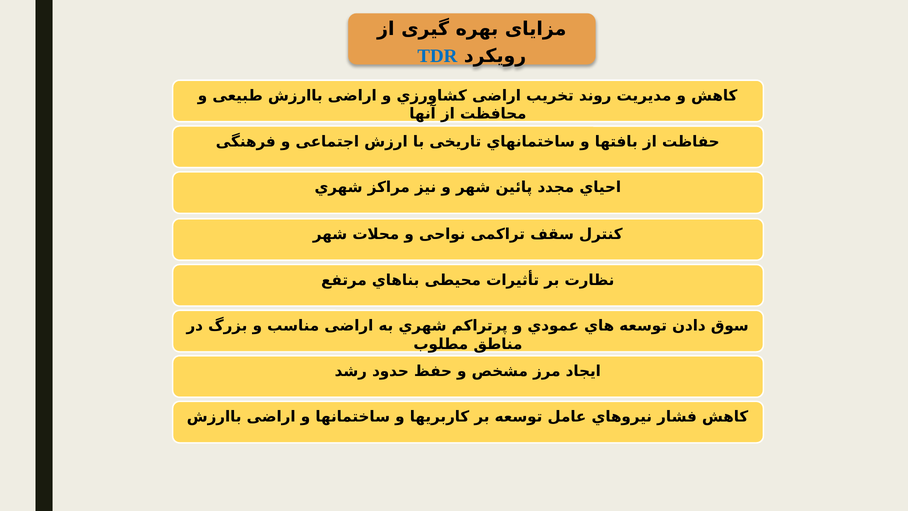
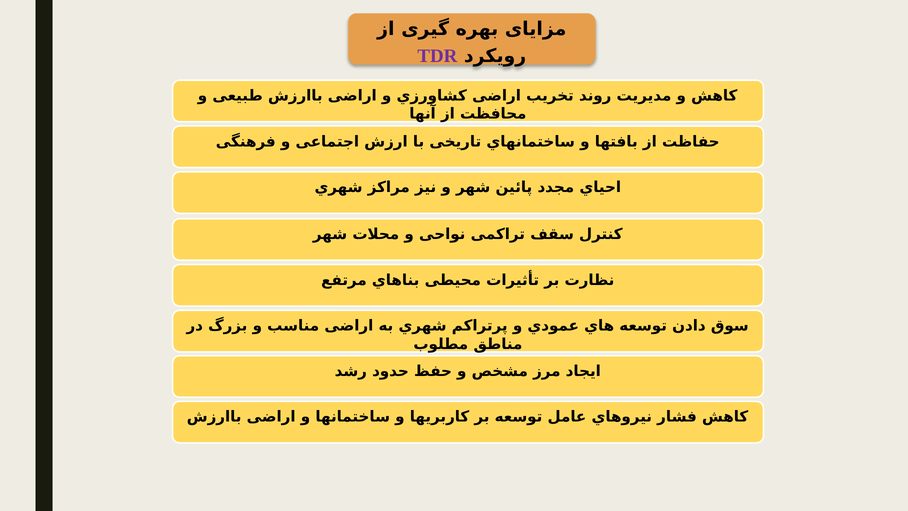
TDR colour: blue -> purple (437, 56)
